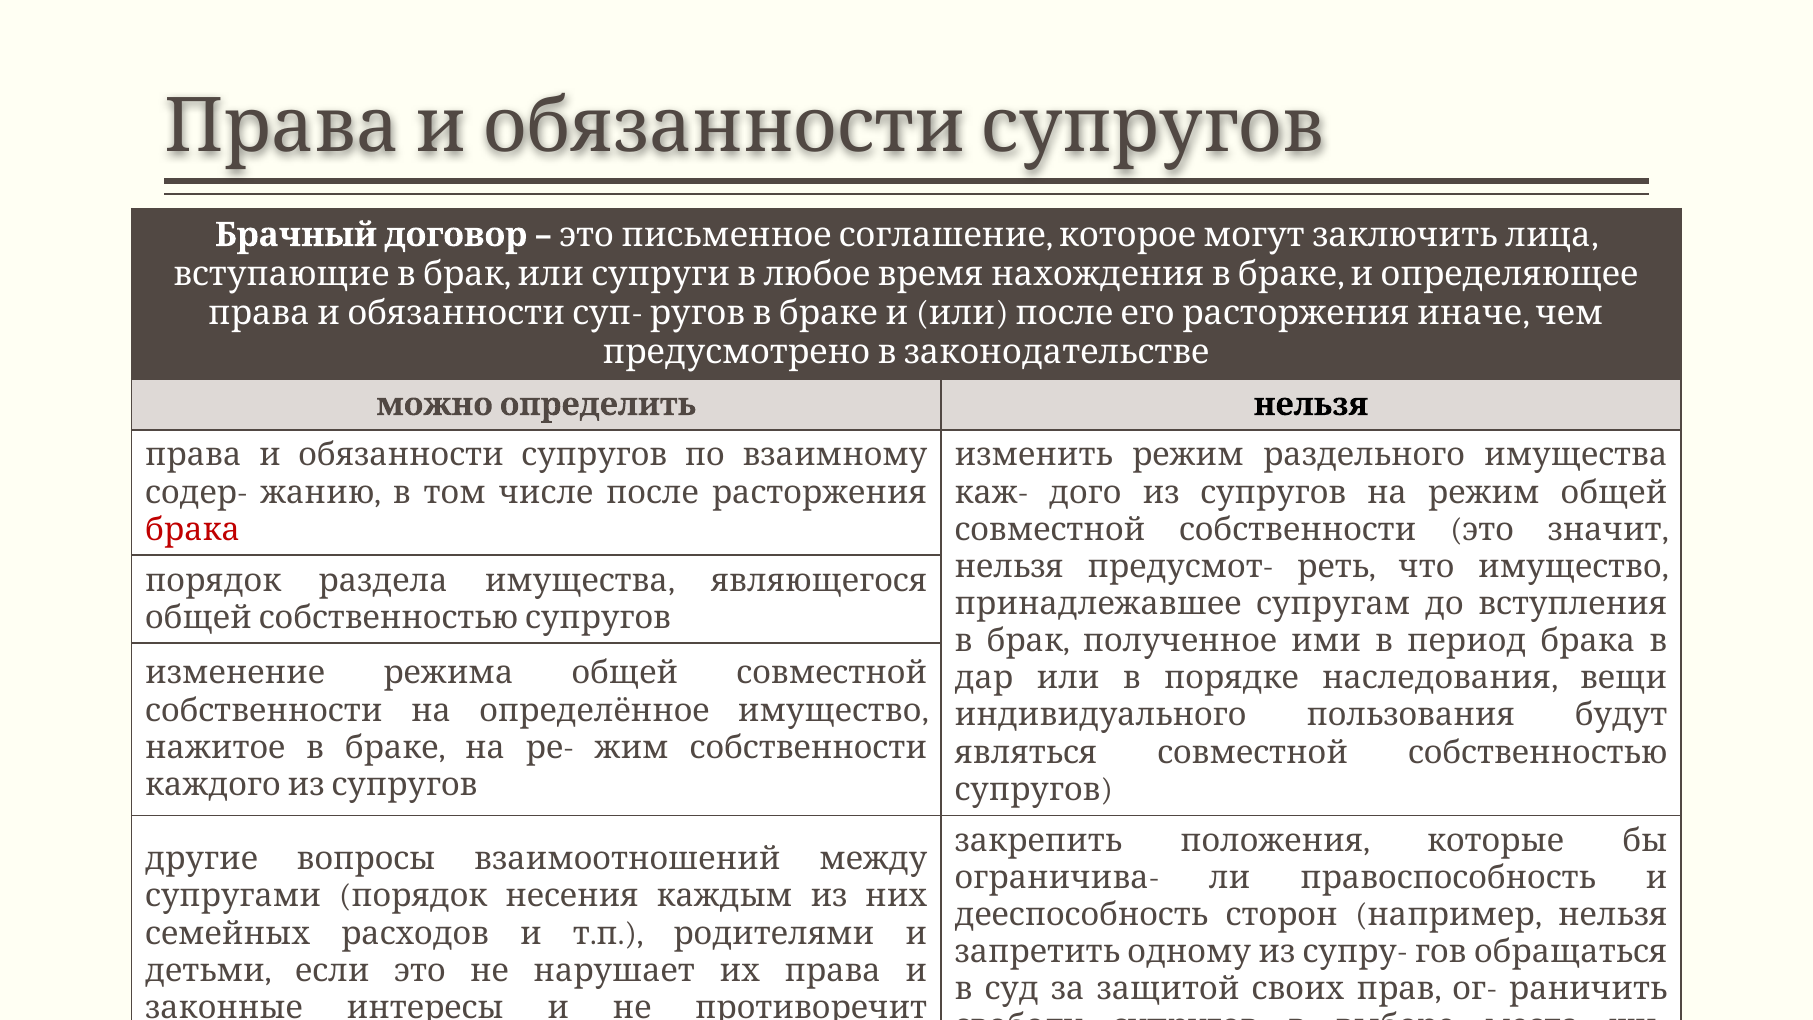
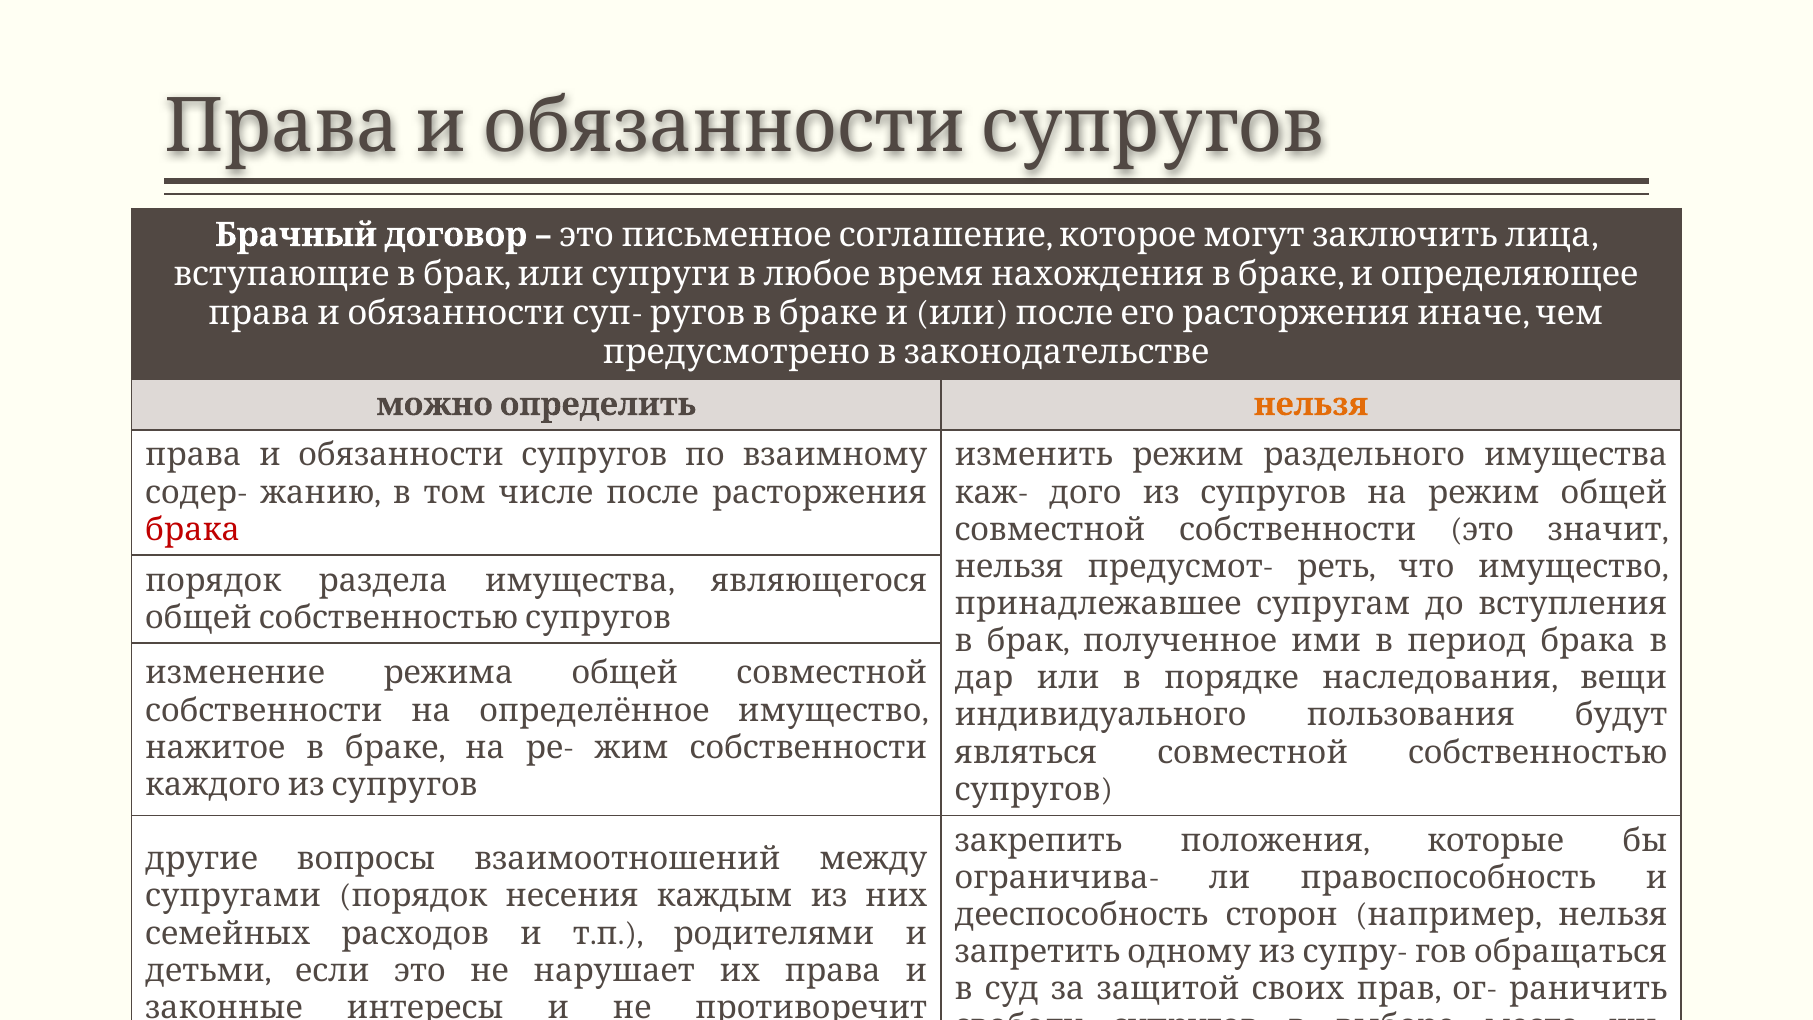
нельзя colour: black -> orange (1311, 404)
